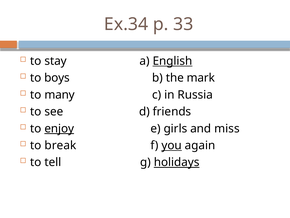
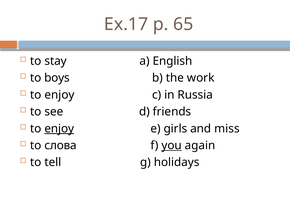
Ex.34: Ex.34 -> Ex.17 (126, 24)
33: 33 -> 65 (183, 24)
English underline: present -> none (173, 61)
mark: mark -> work (201, 78)
many: many -> enjoy (59, 95)
break: break -> слова (61, 145)
holidays underline: present -> none (177, 162)
